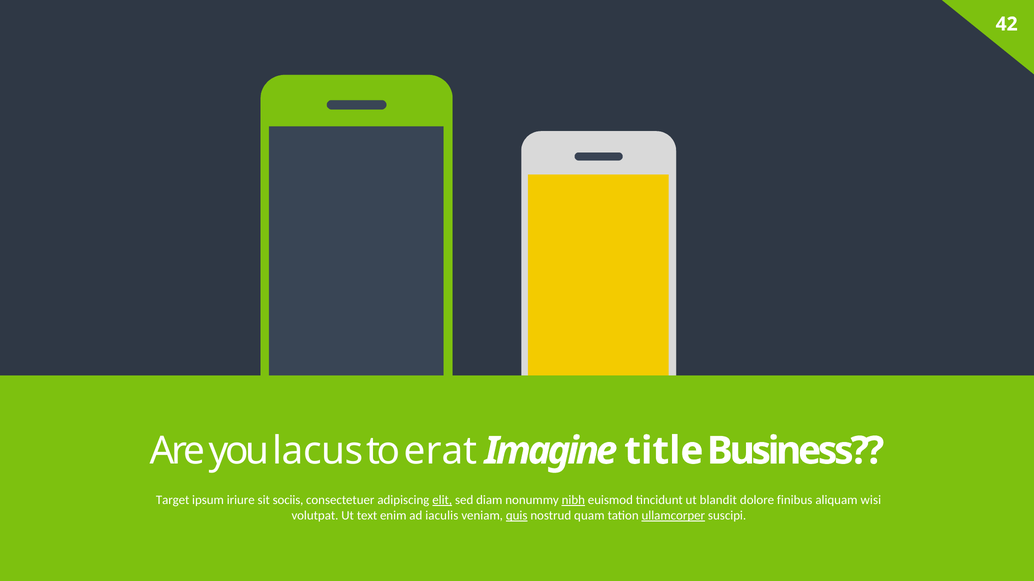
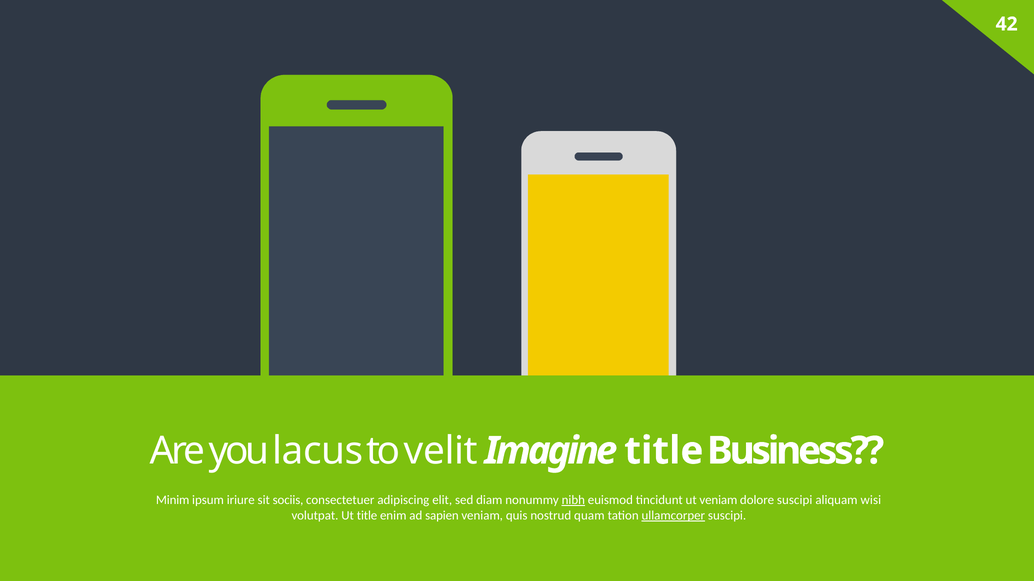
erat: erat -> velit (441, 451)
Target: Target -> Minim (173, 500)
elit underline: present -> none (442, 500)
ut blandit: blandit -> veniam (718, 500)
dolore finibus: finibus -> suscipi (795, 500)
Ut text: text -> title (367, 516)
iaculis: iaculis -> sapien (442, 516)
quis underline: present -> none (517, 516)
